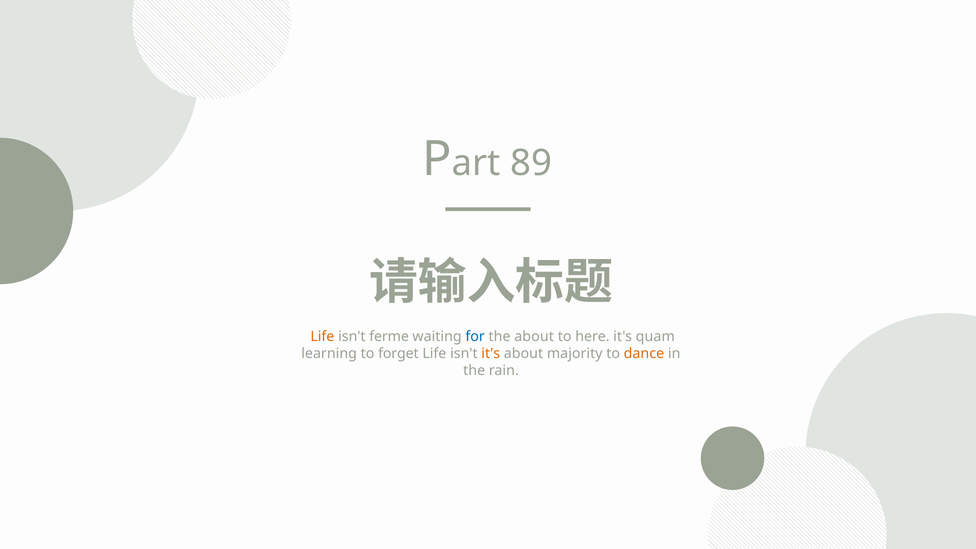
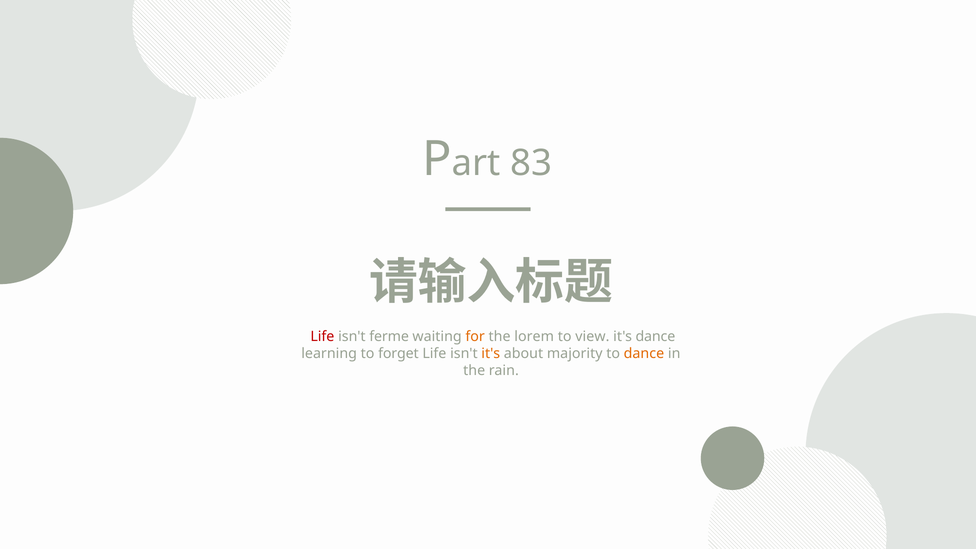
89: 89 -> 83 (531, 163)
Life colour: orange -> red (322, 336)
for colour: blue -> orange (475, 336)
the about: about -> lorem (534, 336)
here: here -> view (592, 336)
it's quam: quam -> dance (655, 336)
